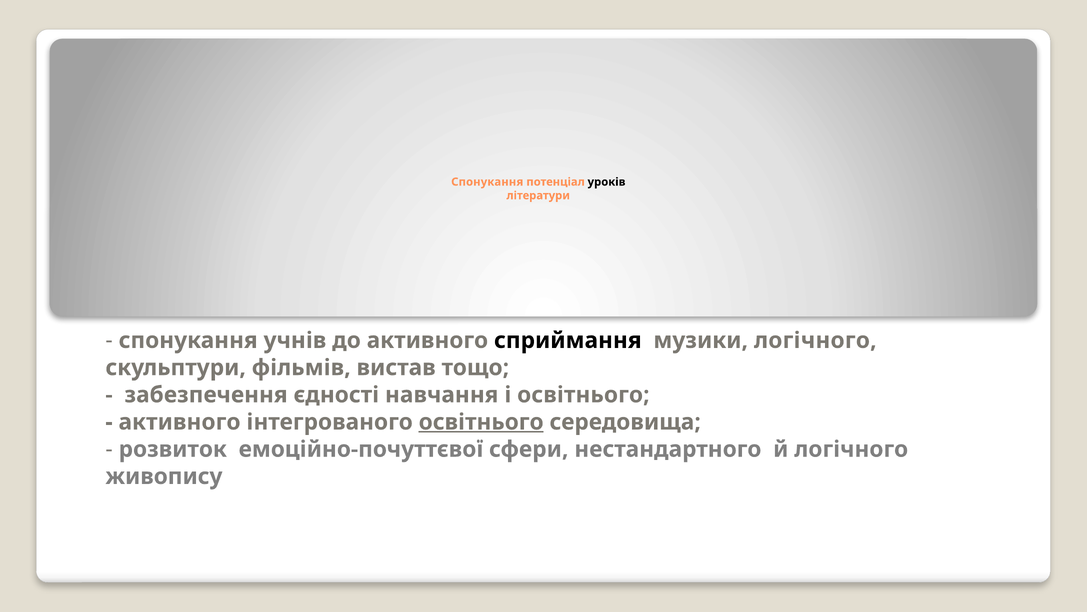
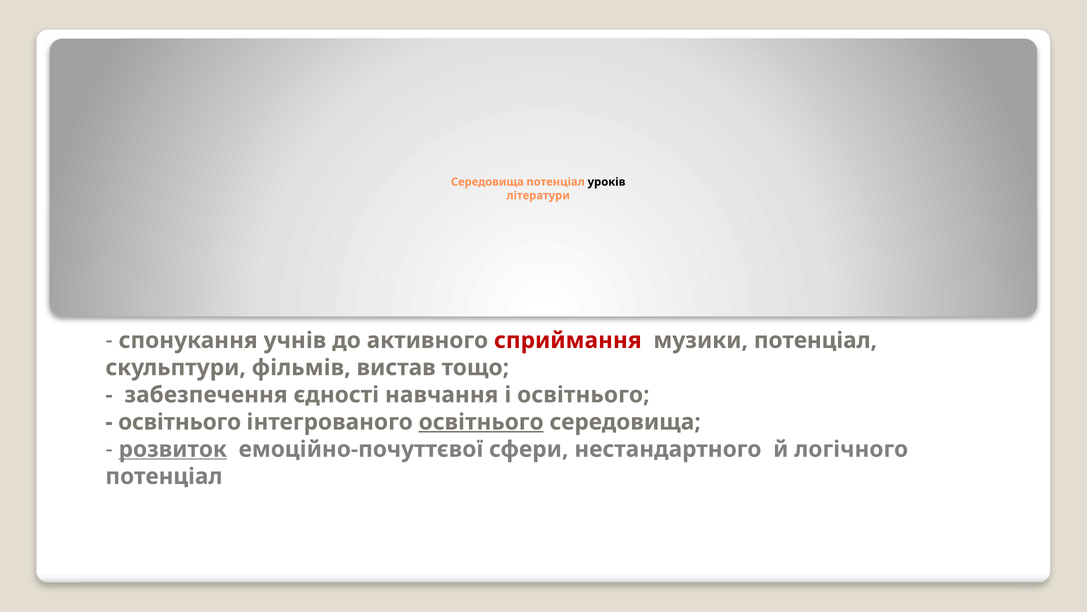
Спонукання: Спонукання -> Середовища (487, 182)
сприймання colour: black -> red (568, 340)
музики логічного: логічного -> потенціал (815, 340)
активного: активного -> освітнього (180, 422)
розвиток underline: none -> present (173, 449)
живопису: живопису -> потенціал (164, 476)
